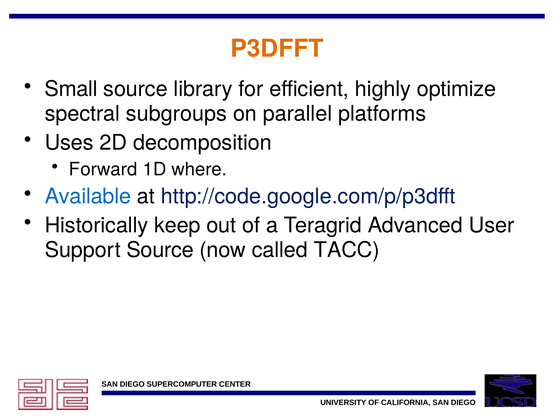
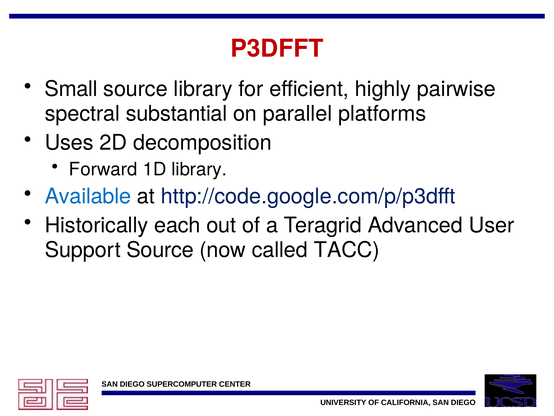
P3DFFT colour: orange -> red (277, 49)
optimize: optimize -> pairwise (456, 89)
subgroups: subgroups -> substantial (177, 114)
1D where: where -> library (199, 169)
keep: keep -> each (177, 225)
